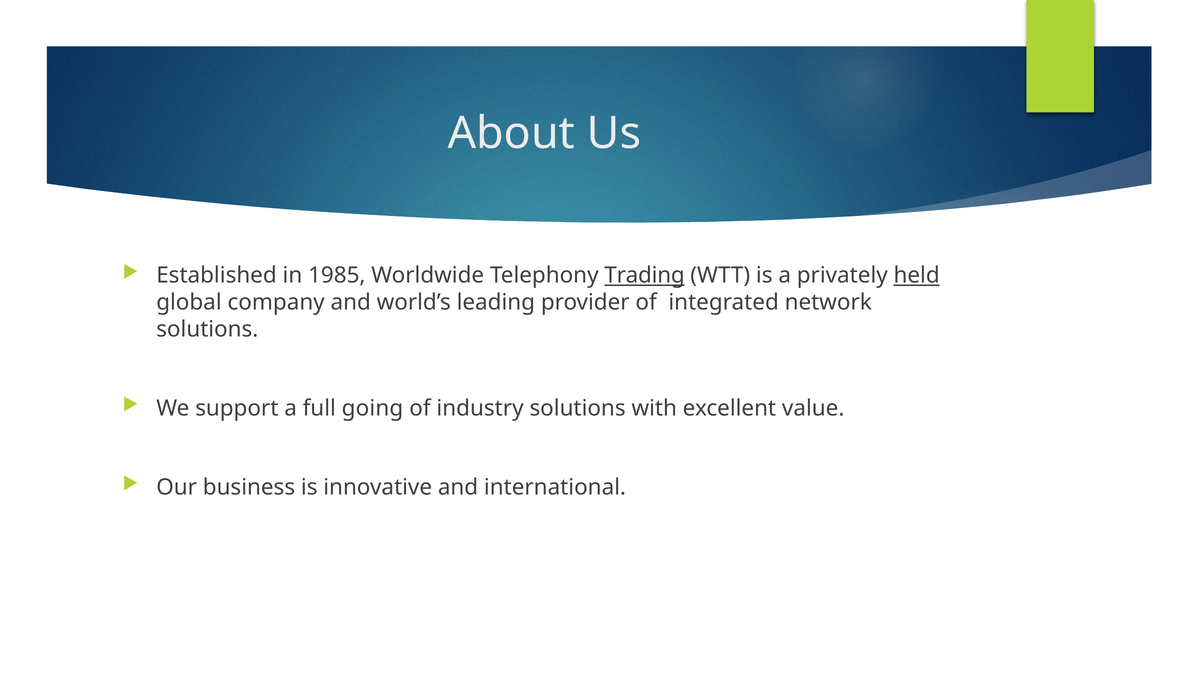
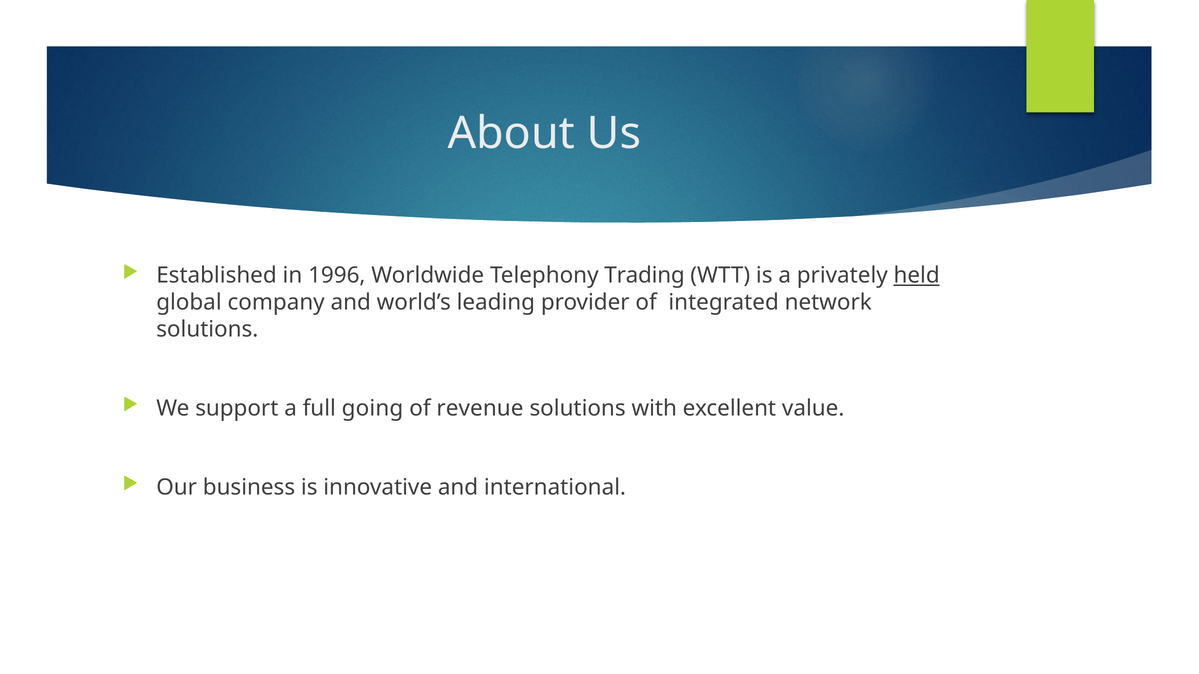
1985: 1985 -> 1996 (337, 276)
Trading underline: present -> none (645, 276)
industry: industry -> revenue (480, 408)
